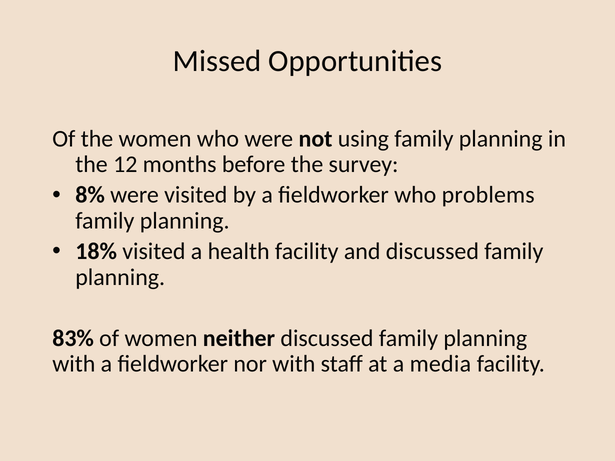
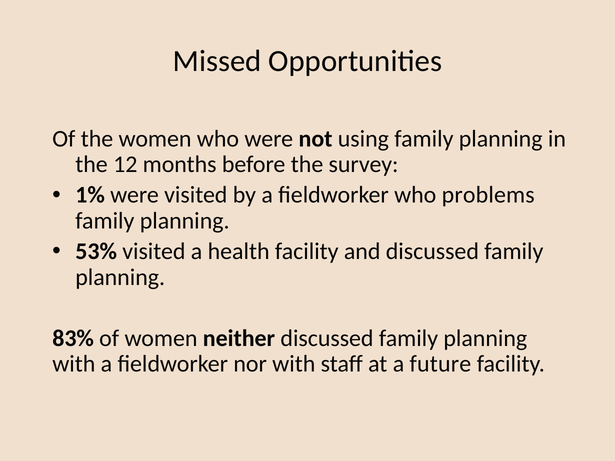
8%: 8% -> 1% (90, 195)
18%: 18% -> 53% (96, 252)
media: media -> future (440, 364)
